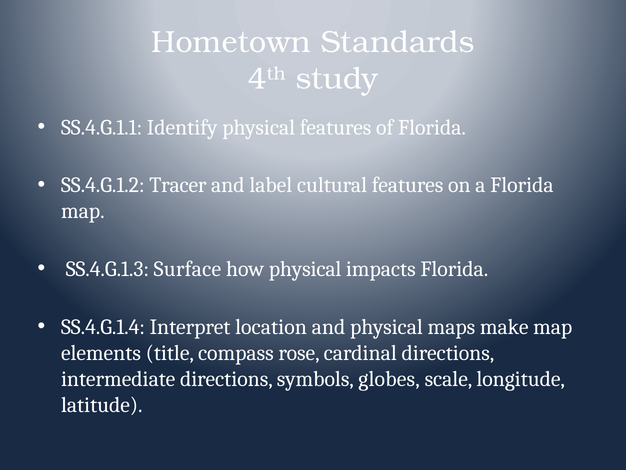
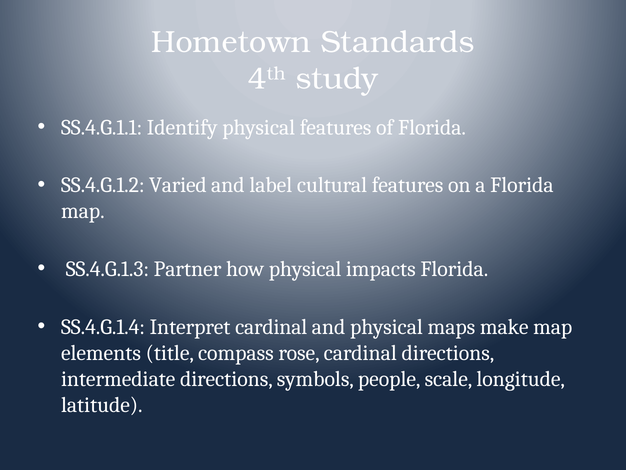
Tracer: Tracer -> Varied (178, 185)
Surface: Surface -> Partner (188, 269)
Interpret location: location -> cardinal (271, 326)
globes: globes -> people (389, 379)
